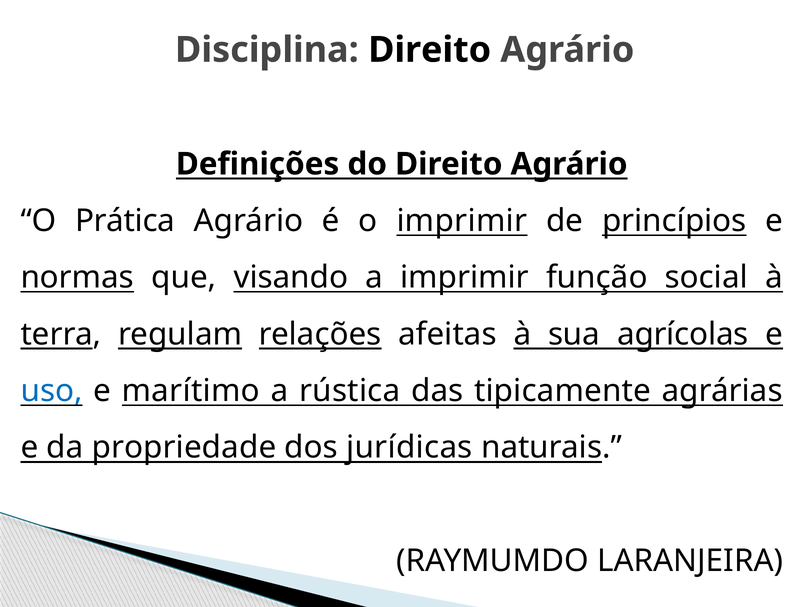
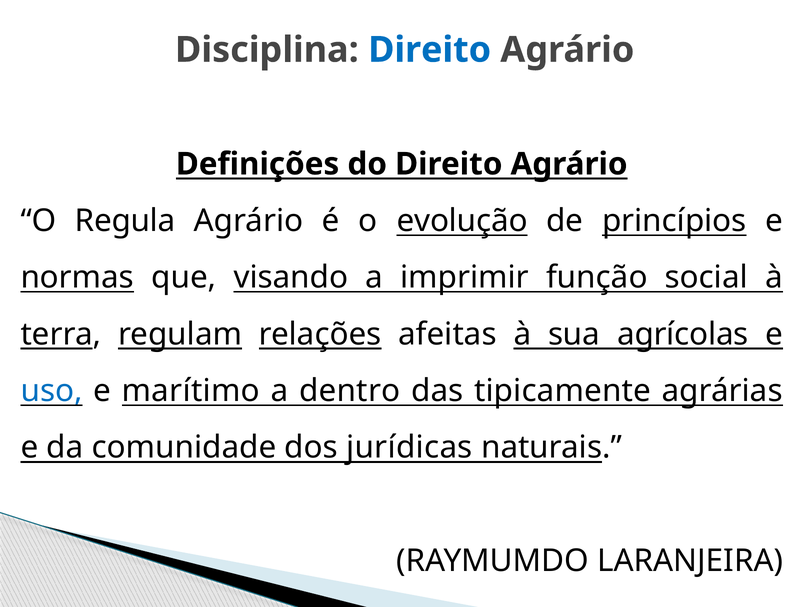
Direito colour: black -> blue (430, 50)
Prática: Prática -> Regula (125, 221)
o imprimir: imprimir -> evolução (462, 221)
rústica: rústica -> dentro (350, 391)
propriedade: propriedade -> comunidade (184, 448)
